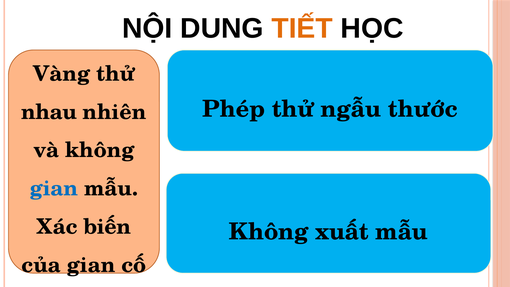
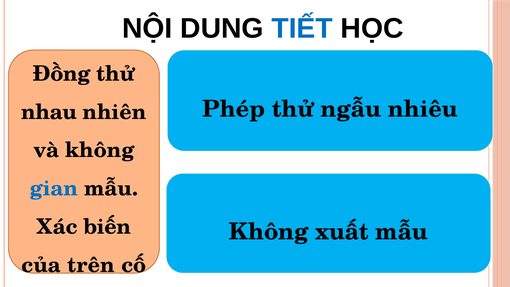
TIẾT colour: orange -> blue (302, 29)
Vàng: Vàng -> Đồng (62, 74)
thước: thước -> nhiêu (423, 109)
của gian: gian -> trên (91, 265)
